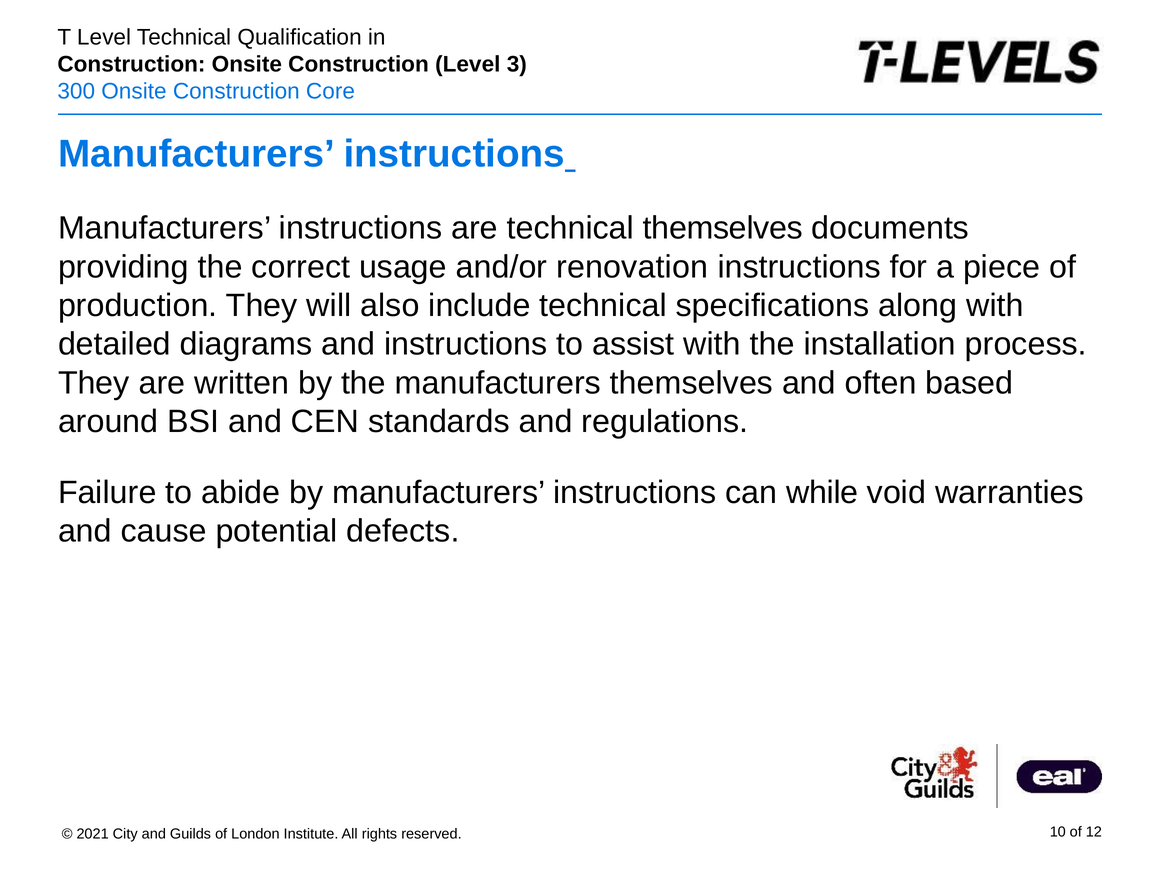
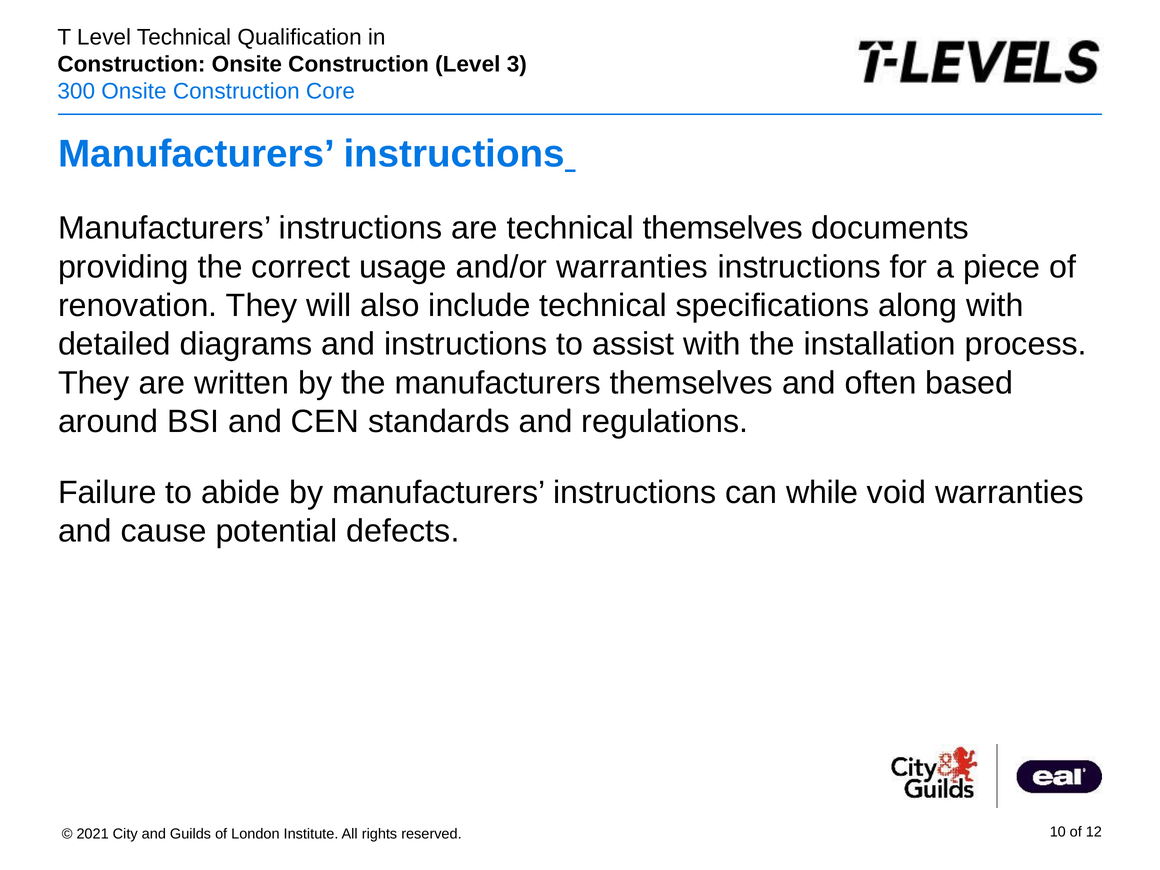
and/or renovation: renovation -> warranties (632, 267)
production: production -> renovation (138, 306)
